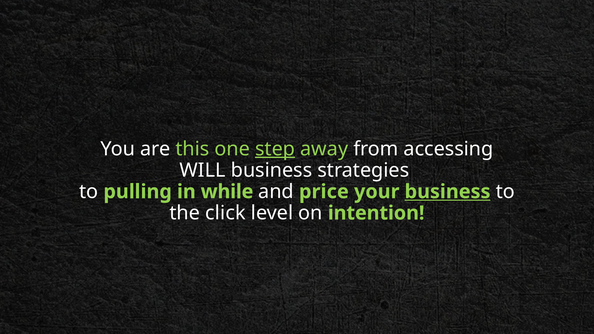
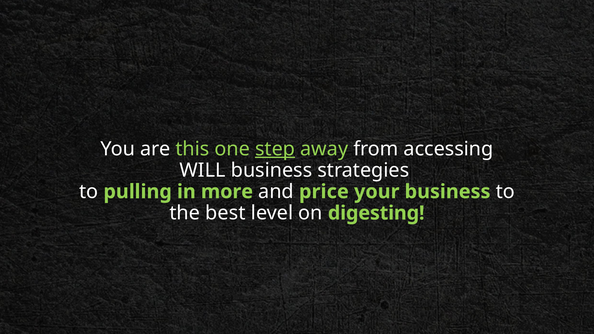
while: while -> more (227, 192)
business underline: present -> none (448, 192)
click: click -> best (225, 213)
intention: intention -> digesting (376, 213)
